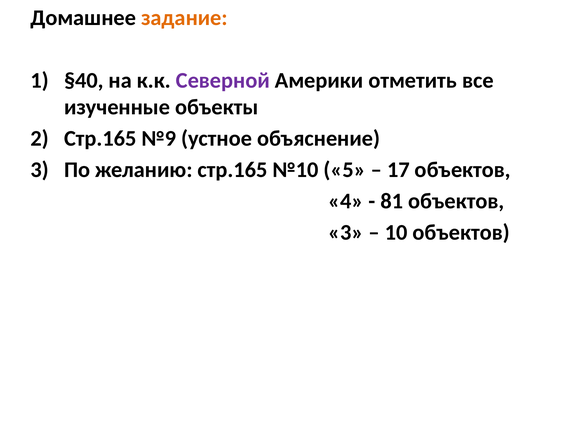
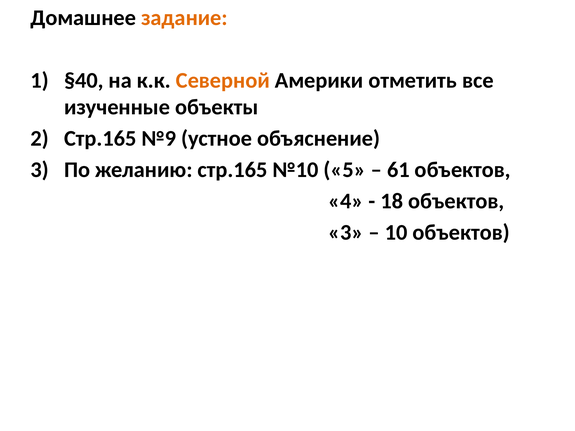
Северной colour: purple -> orange (223, 80)
17: 17 -> 61 (398, 170)
81: 81 -> 18 (392, 201)
